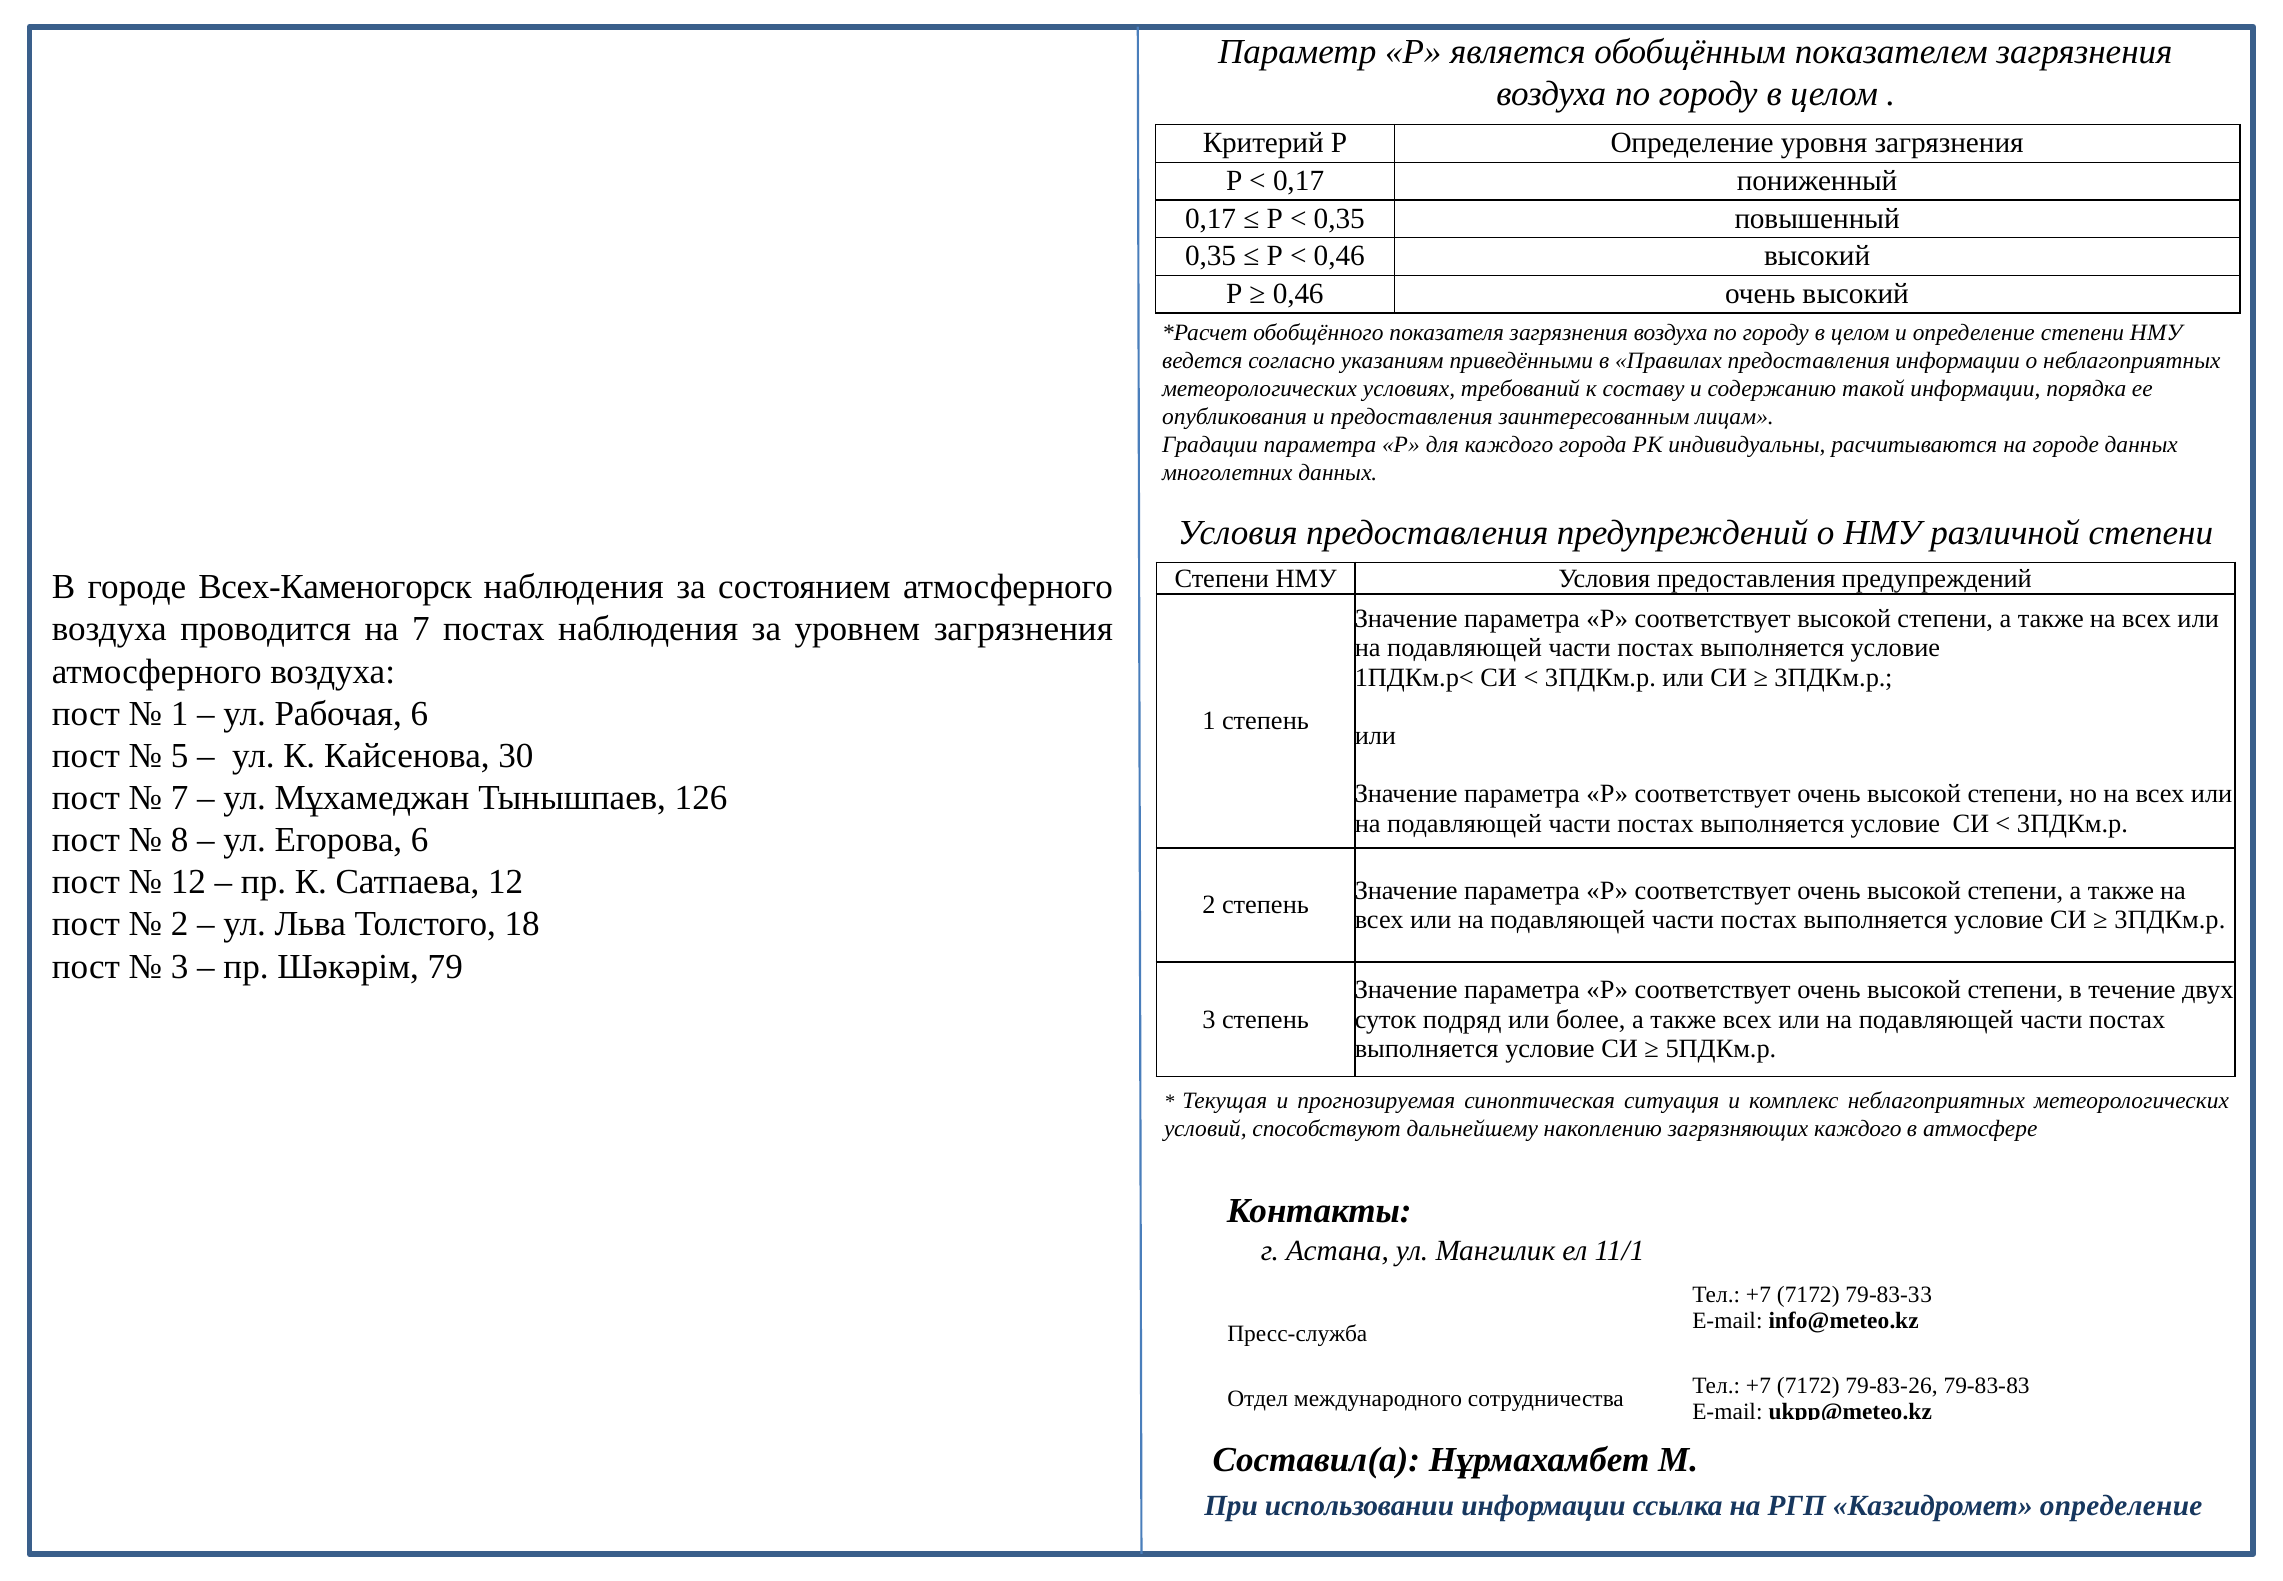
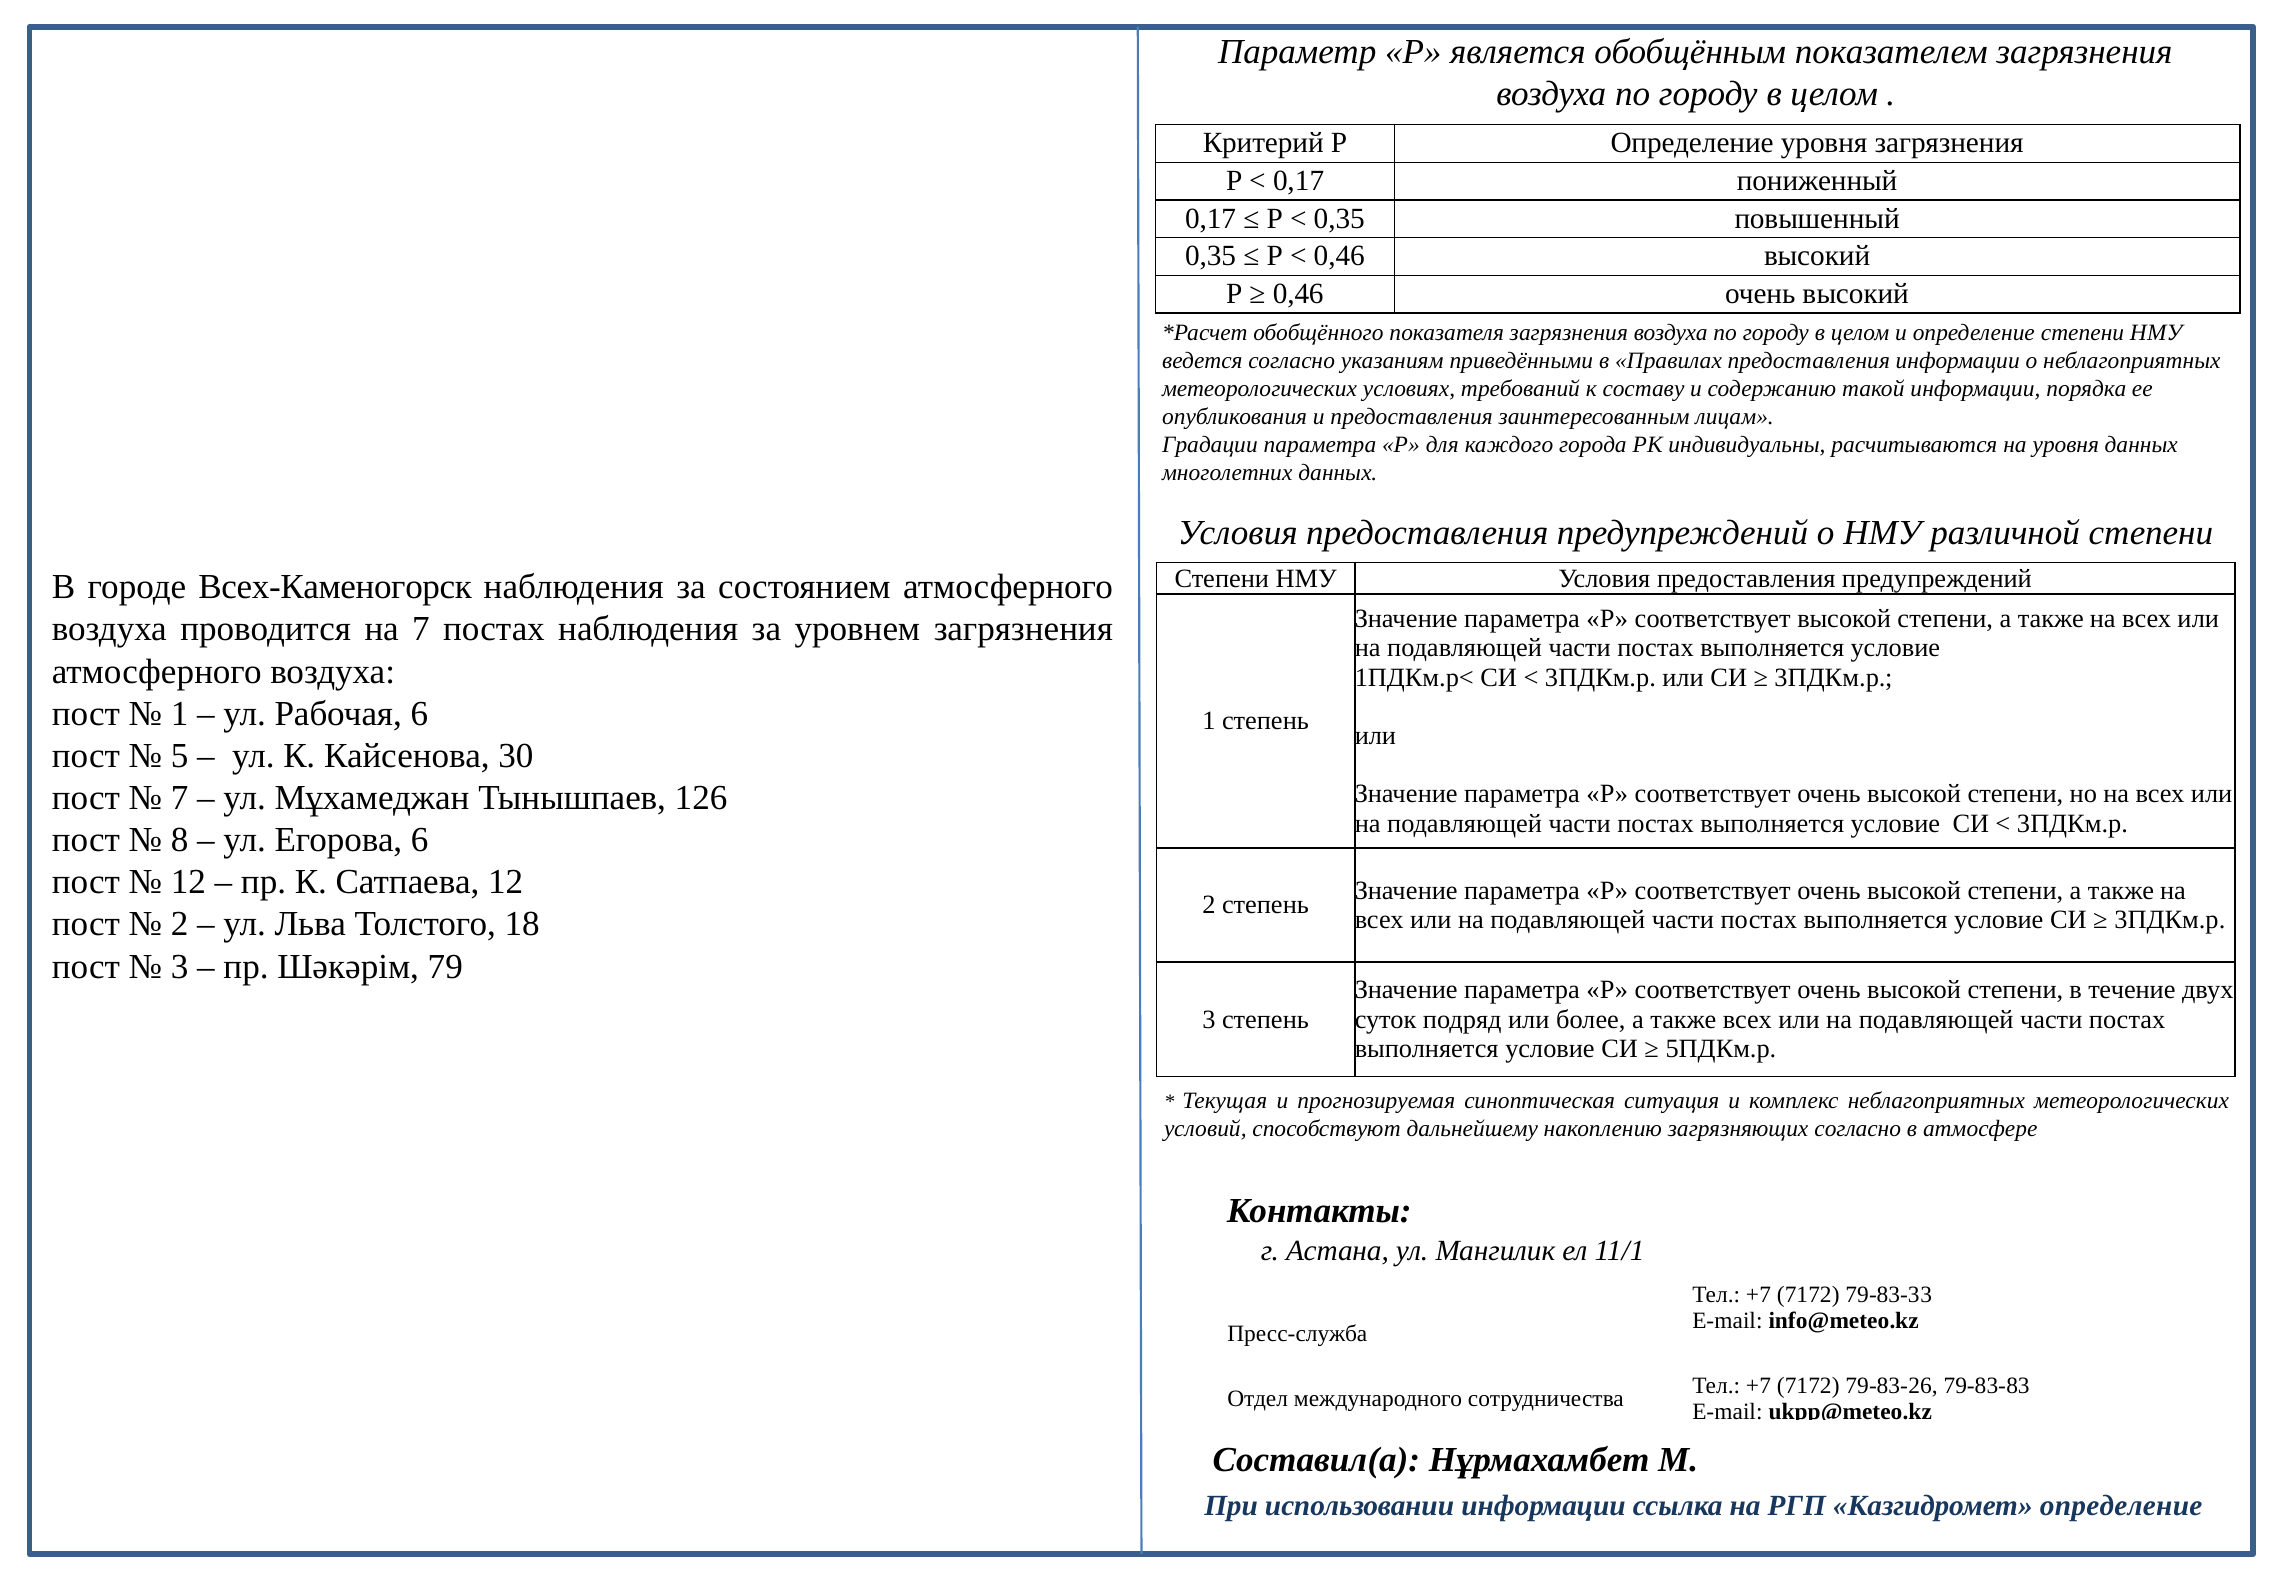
на городе: городе -> уровня (2066, 445)
загрязняющих каждого: каждого -> согласно (1858, 1129)
